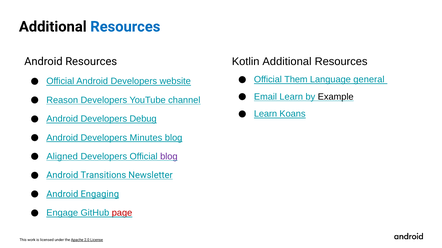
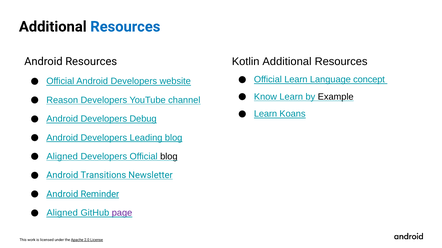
Official Them: Them -> Learn (296, 80)
general: general -> concept (369, 80)
Email: Email -> Know (265, 97)
Minutes: Minutes -> Leading (146, 138)
blog colour: purple -> black (169, 157)
Engaging: Engaging -> Reminder (100, 195)
Engage: Engage -> Aligned (62, 213)
page colour: red -> purple (122, 213)
